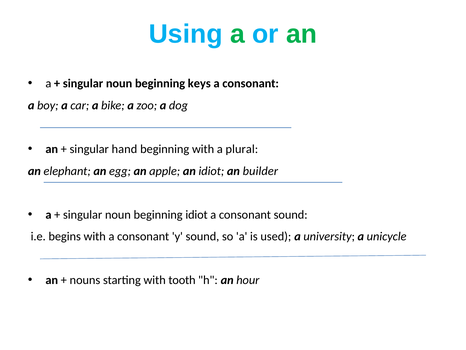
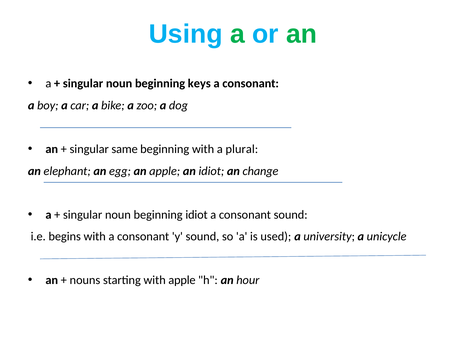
hand: hand -> same (125, 149)
builder: builder -> change (260, 171)
with tooth: tooth -> apple (182, 280)
